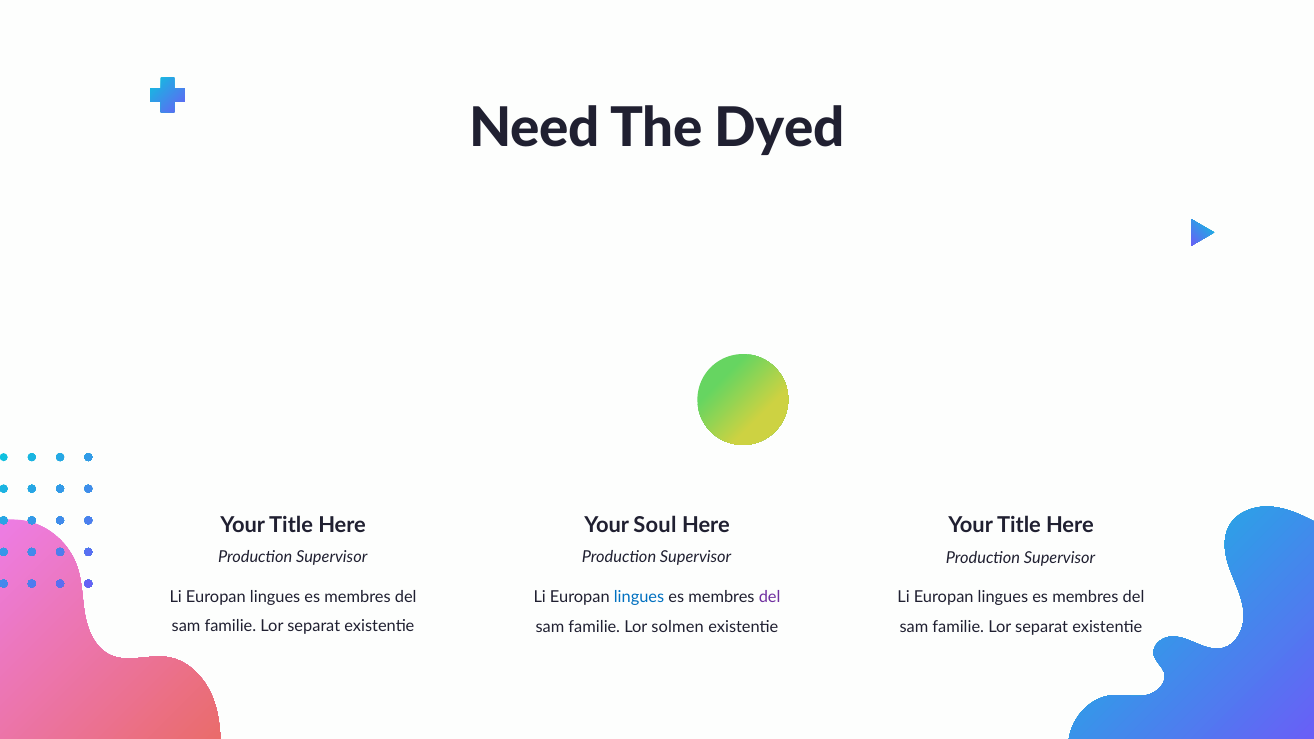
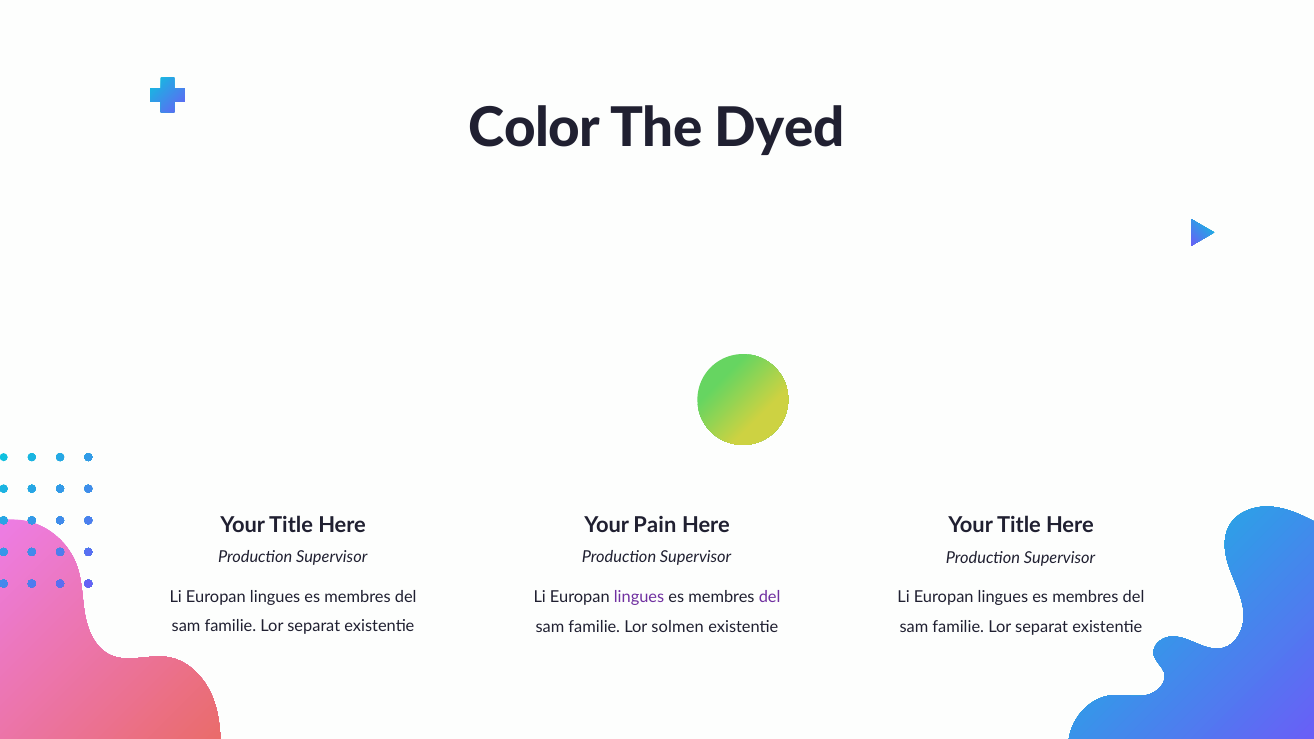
Need: Need -> Color (534, 128)
Soul: Soul -> Pain (655, 525)
lingues colour: blue -> purple (639, 597)
